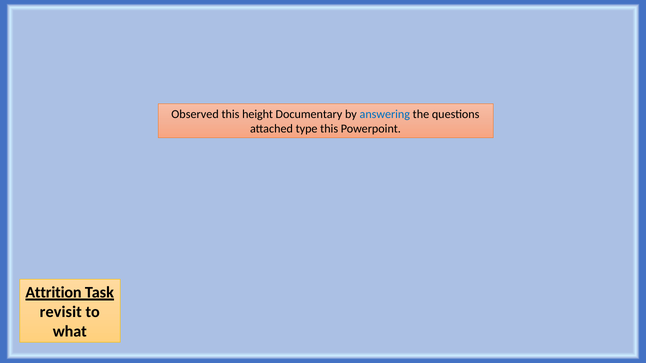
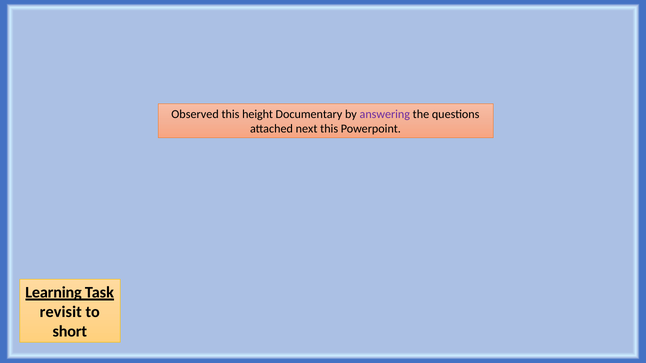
answering colour: blue -> purple (385, 114)
type: type -> next (307, 129)
Attrition: Attrition -> Learning (53, 293)
what: what -> short (70, 332)
